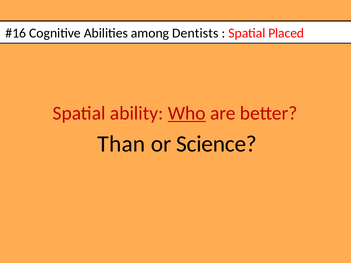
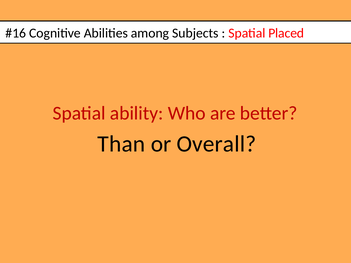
Dentists: Dentists -> Subjects (195, 33)
Who underline: present -> none (187, 113)
Science: Science -> Overall (216, 144)
